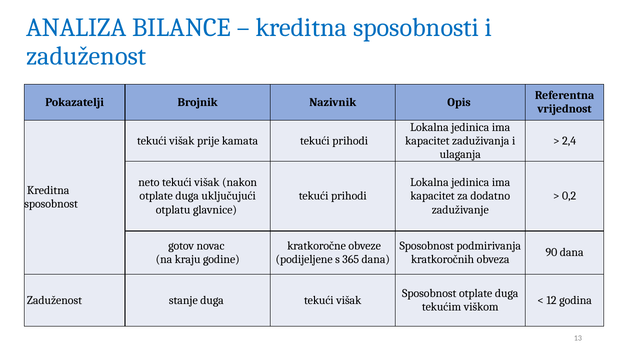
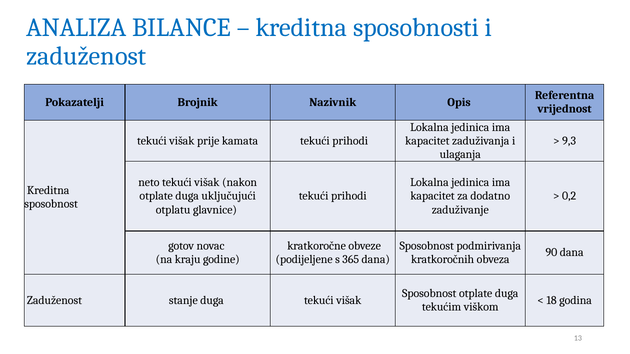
2,4: 2,4 -> 9,3 (569, 141)
12: 12 -> 18 (552, 300)
